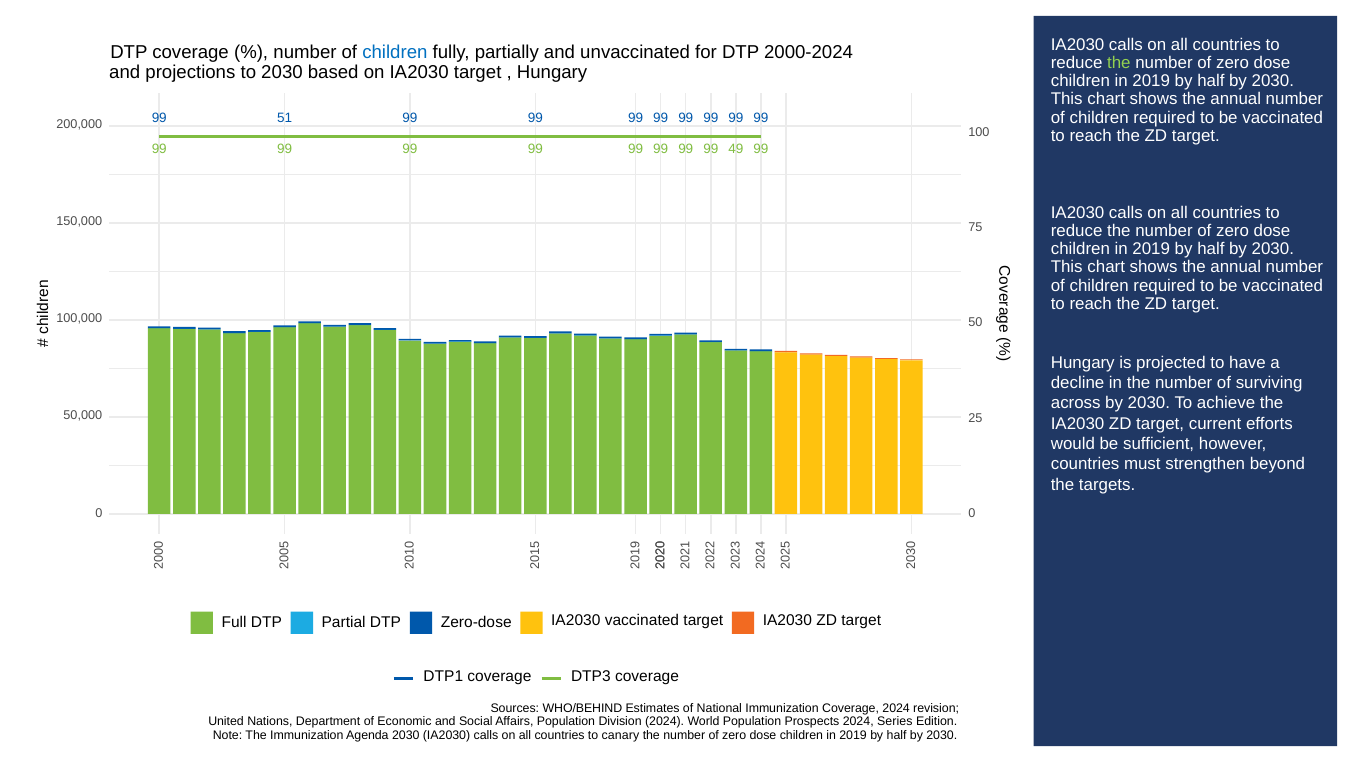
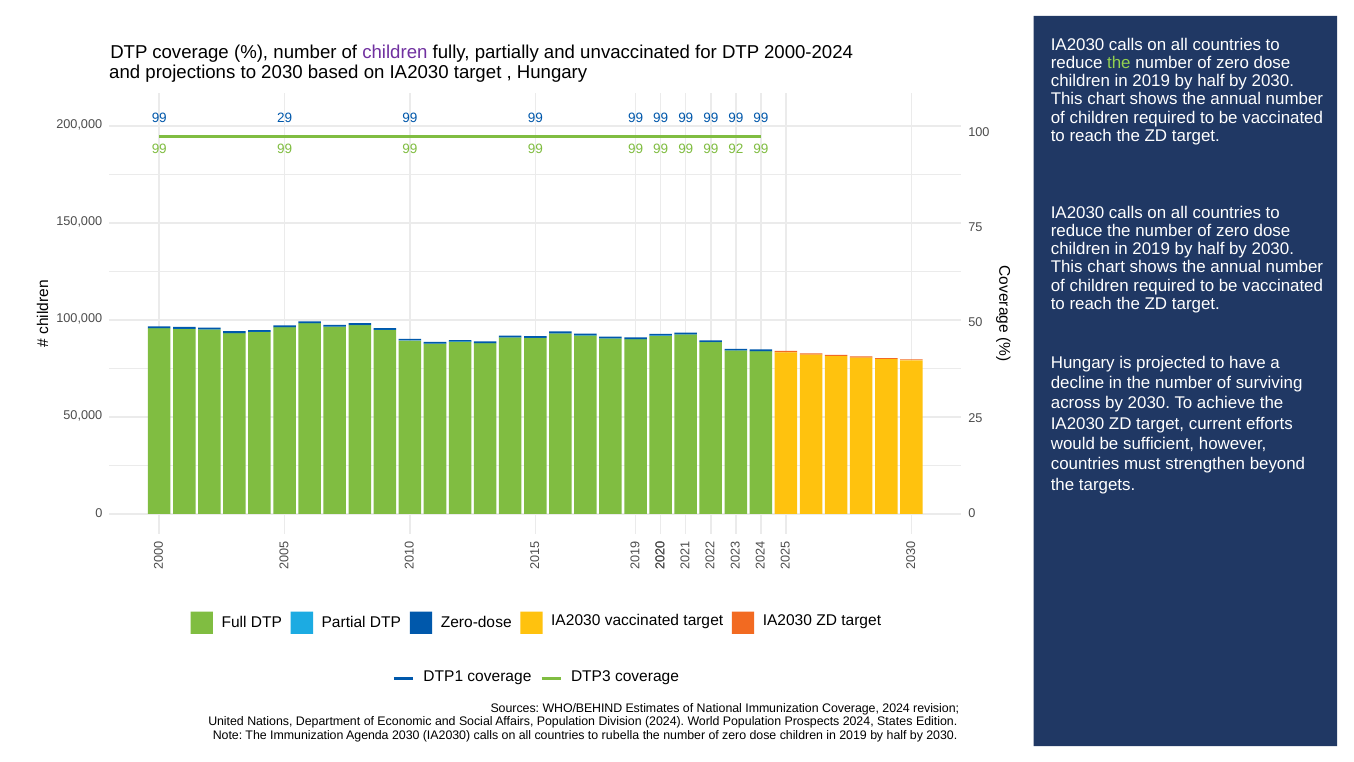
children colour: blue -> purple (395, 52)
51: 51 -> 29 (285, 118)
49: 49 -> 92 (736, 149)
Series: Series -> States (895, 722)
canary: canary -> rubella (621, 735)
